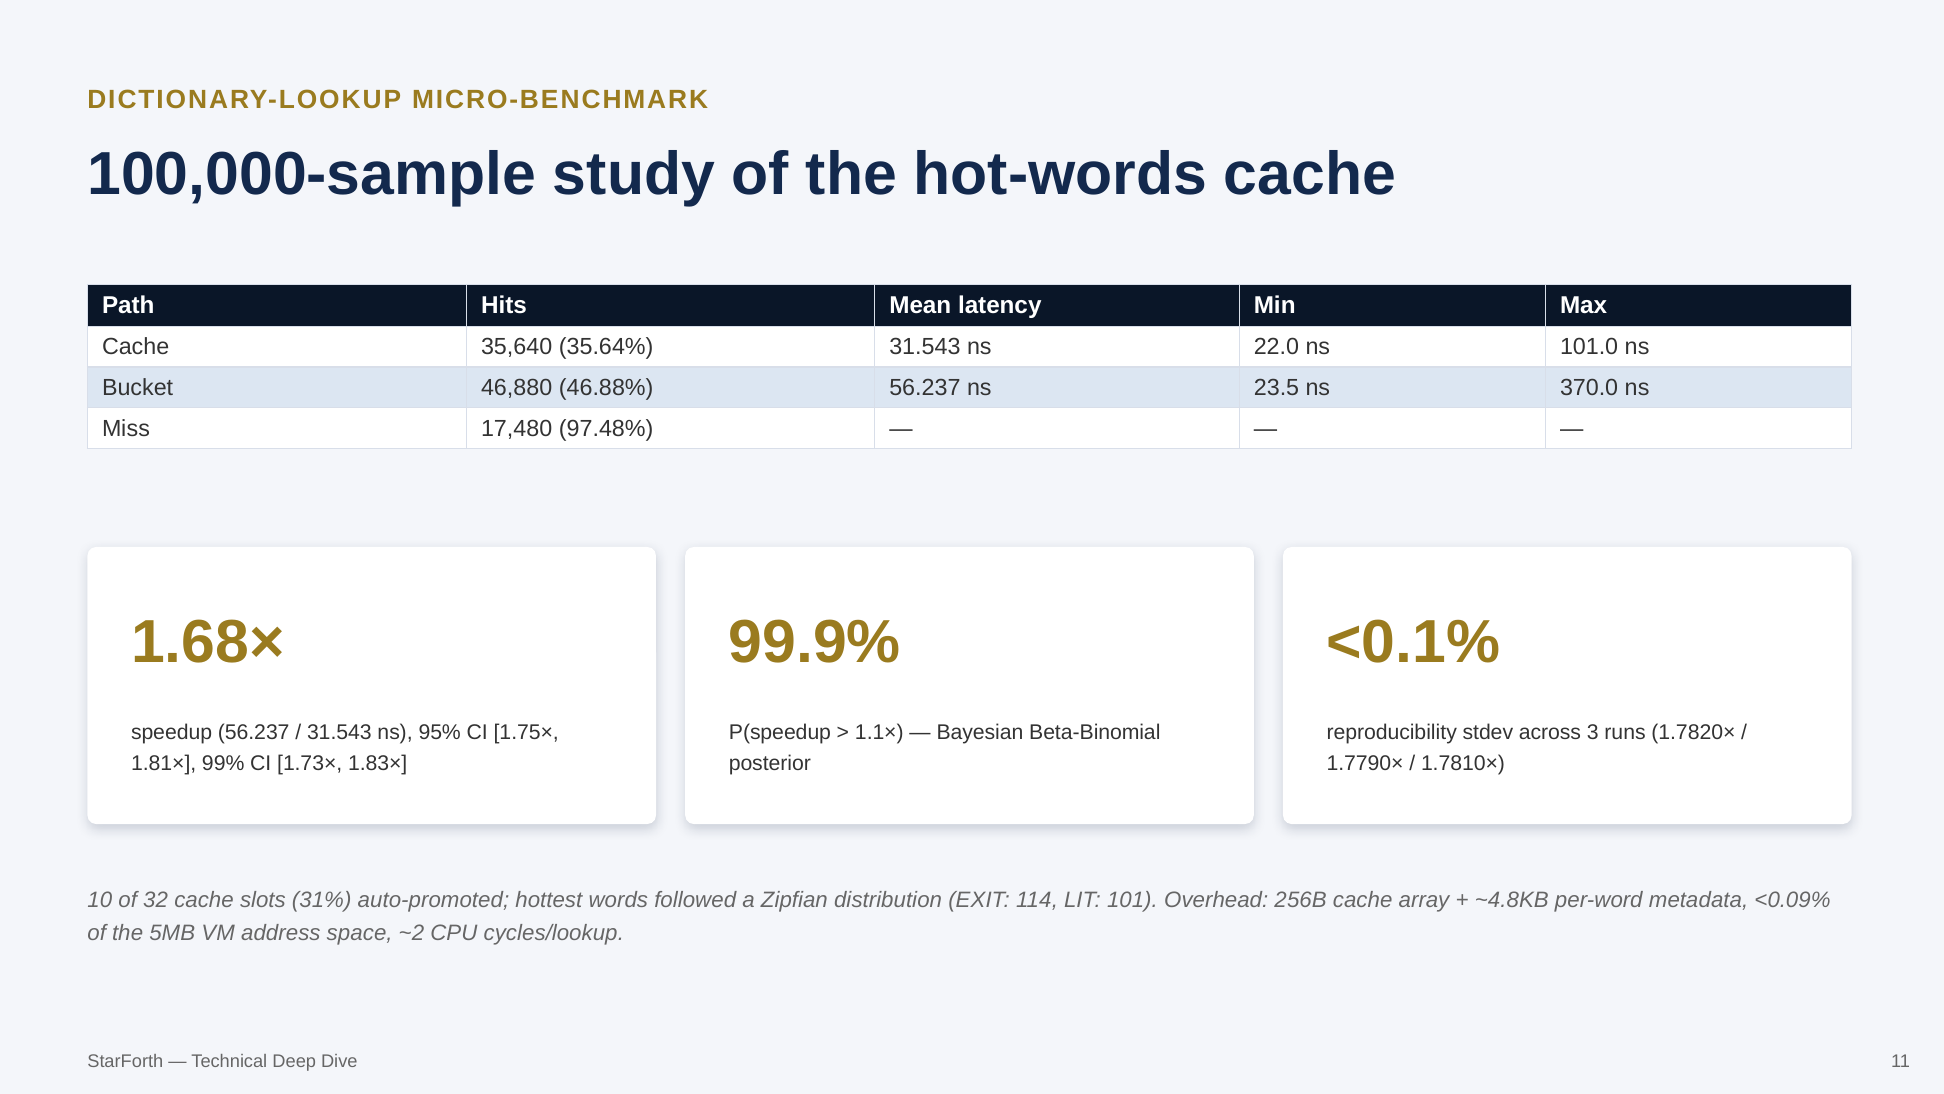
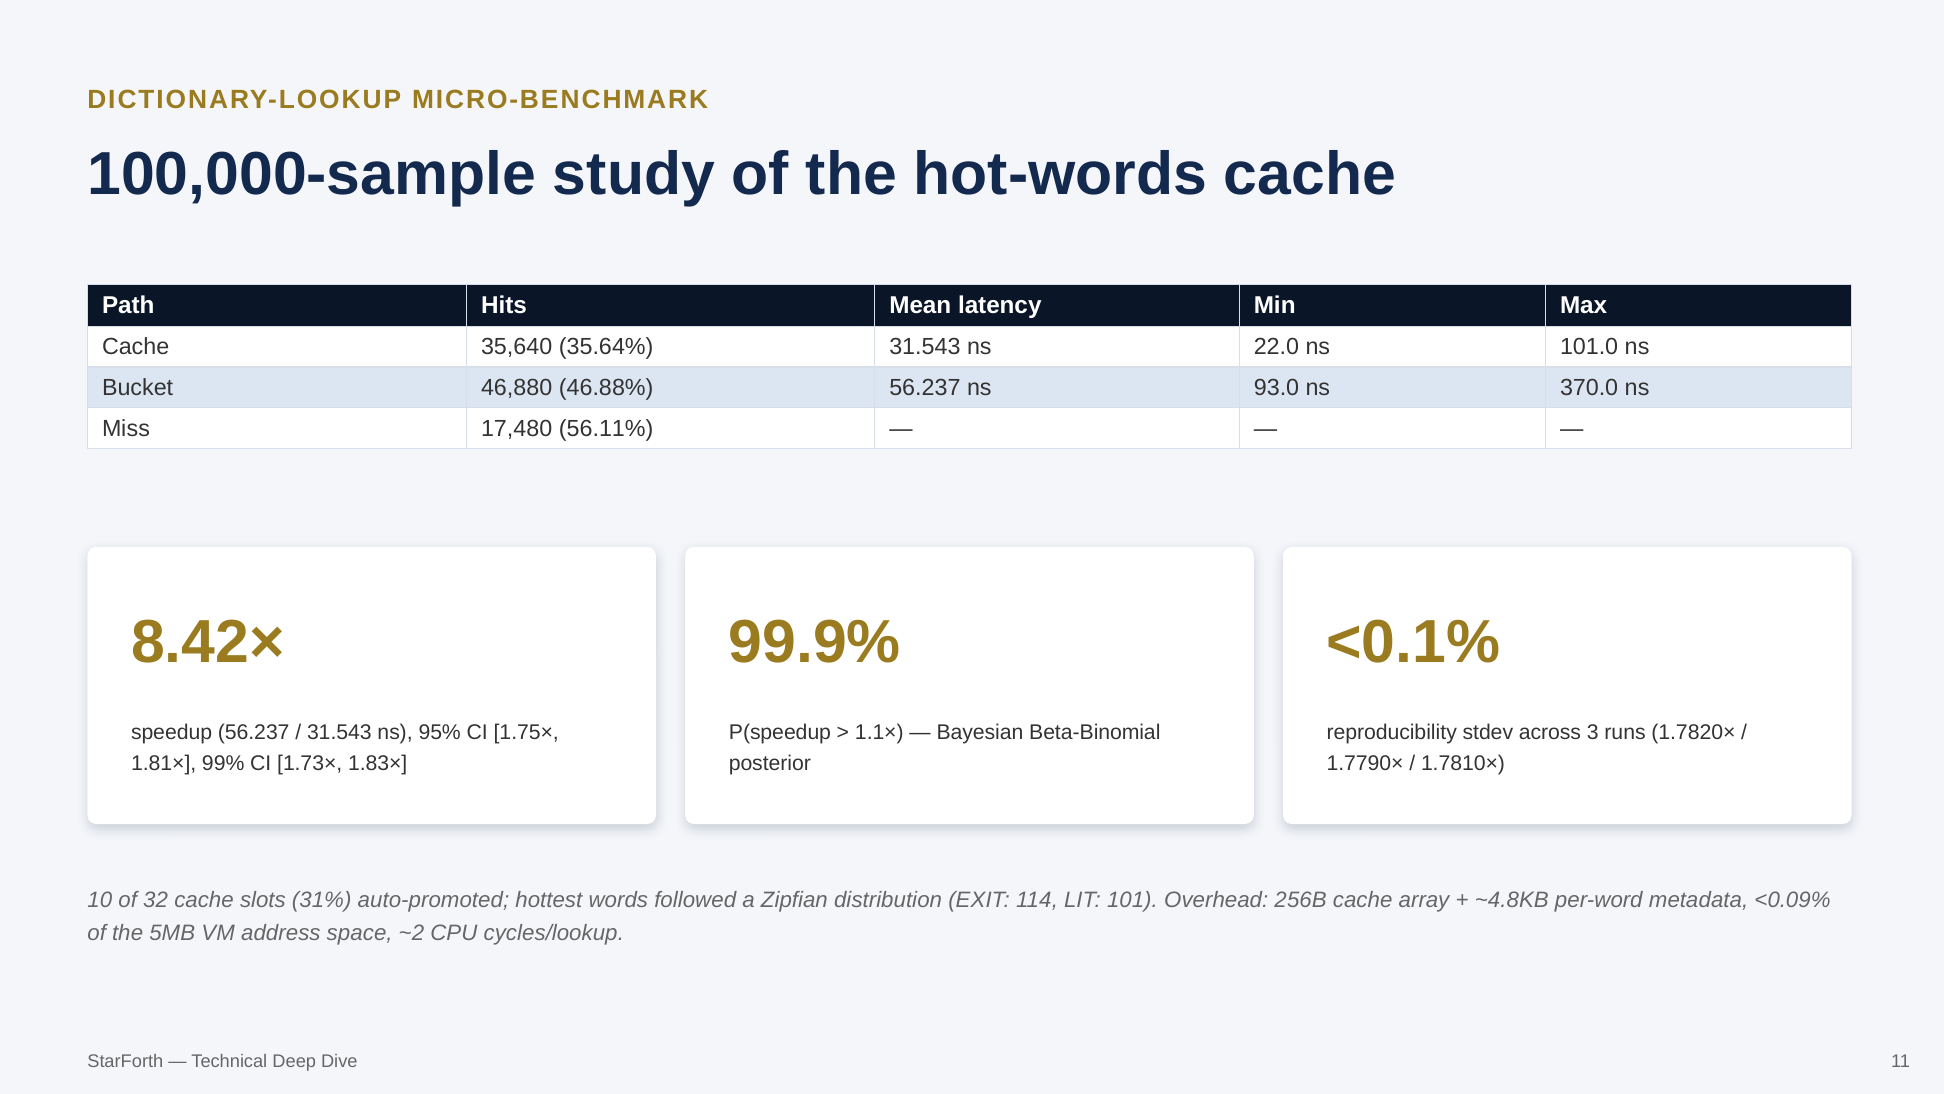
23.5: 23.5 -> 93.0 (1277, 388)
97.48%: 97.48% -> 56.11% (606, 428)
1.68×: 1.68× -> 8.42× (208, 642)
